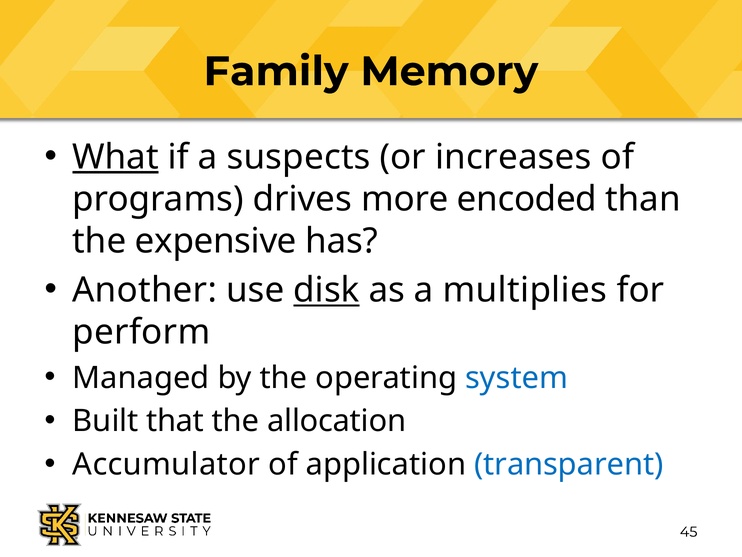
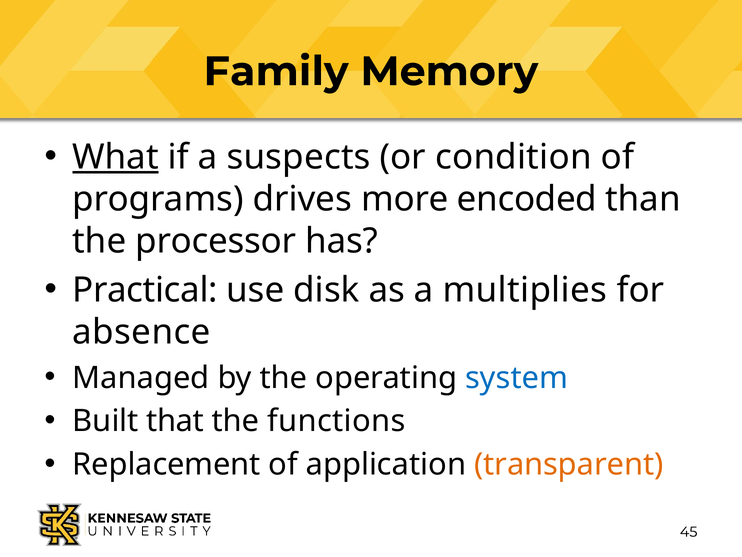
increases: increases -> condition (513, 157)
expensive: expensive -> processor (216, 241)
Another: Another -> Practical (145, 290)
disk underline: present -> none (326, 290)
perform: perform -> absence (141, 332)
allocation: allocation -> functions (336, 421)
Accumulator: Accumulator -> Replacement (166, 464)
transparent colour: blue -> orange (569, 464)
